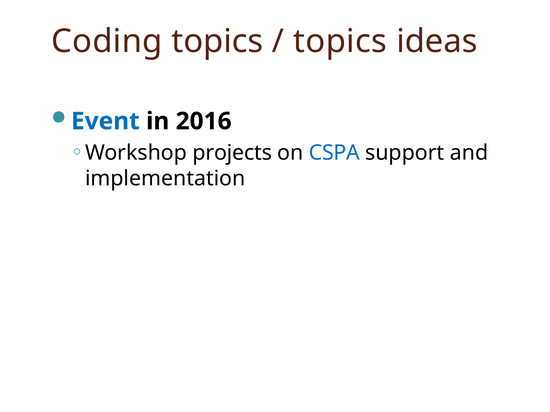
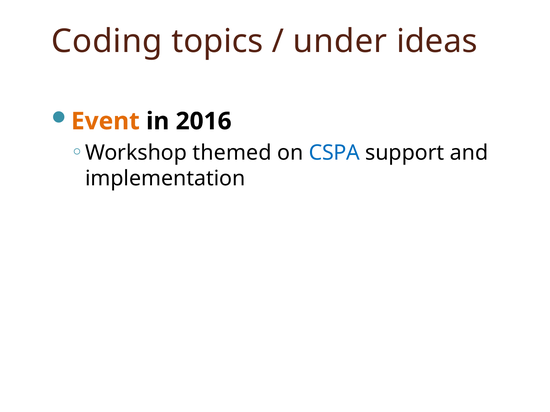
topics: topics -> under (340, 41)
Event colour: blue -> orange (105, 121)
projects: projects -> themed (232, 153)
